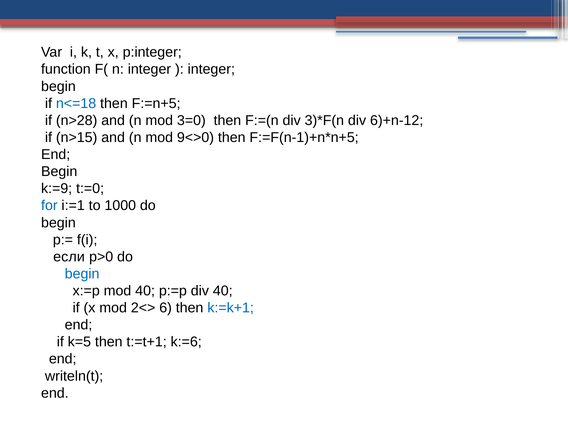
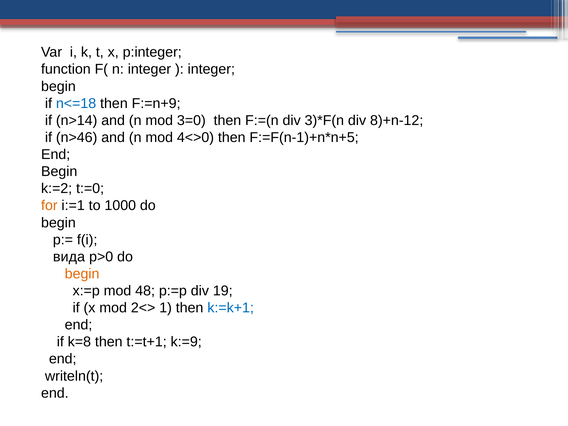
F:=n+5: F:=n+5 -> F:=n+9 (156, 103)
n>28: n>28 -> n>14 (77, 120)
6)+n-12: 6)+n-12 -> 8)+n-12 (397, 120)
n>15: n>15 -> n>46 (77, 137)
9<>0: 9<>0 -> 4<>0 (195, 137)
k:=9: k:=9 -> k:=2 (57, 189)
for colour: blue -> orange (49, 206)
если: если -> вида (69, 257)
begin colour: blue -> orange (82, 274)
mod 40: 40 -> 48 (145, 291)
div 40: 40 -> 19 (223, 291)
6: 6 -> 1 (166, 308)
k=5: k=5 -> k=8 (79, 342)
k:=6: k:=6 -> k:=9 (186, 342)
